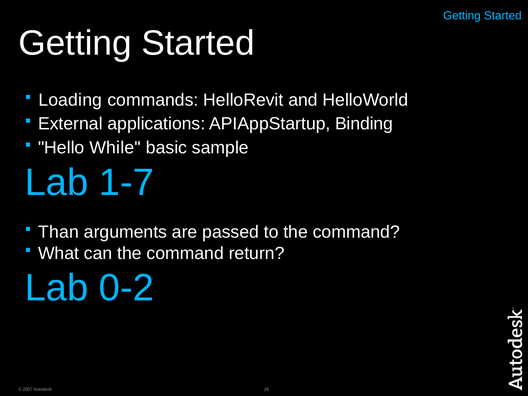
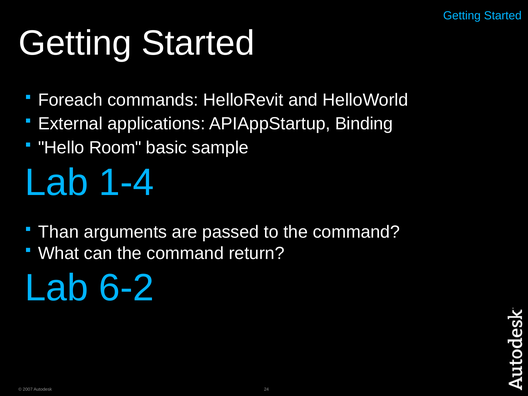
Loading: Loading -> Foreach (70, 100)
While: While -> Room (115, 148)
1-7: 1-7 -> 1-4 (126, 182)
0-2: 0-2 -> 6-2 (126, 288)
